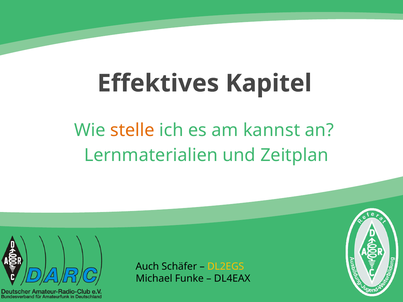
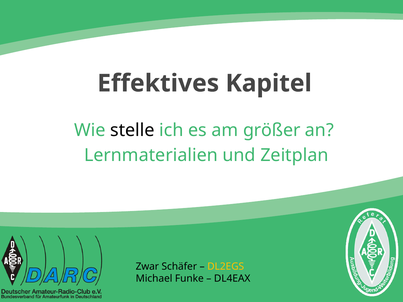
stelle colour: orange -> black (132, 130)
kannst: kannst -> größer (272, 130)
Auch: Auch -> Zwar (147, 267)
